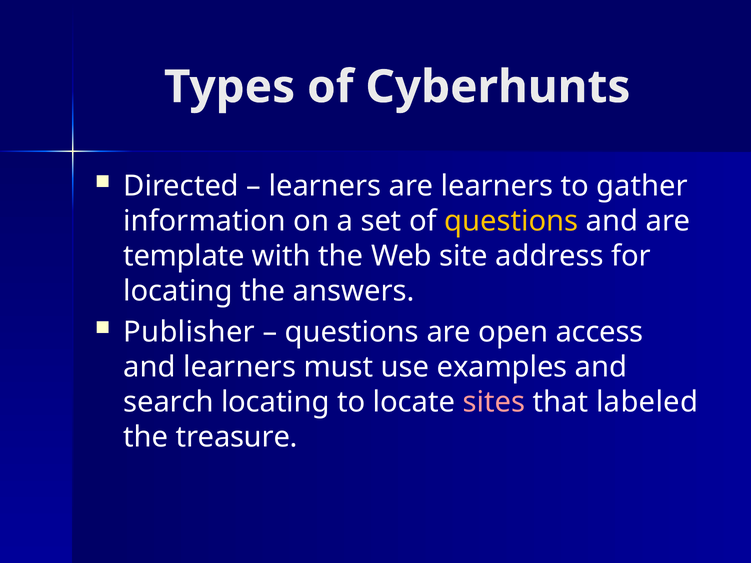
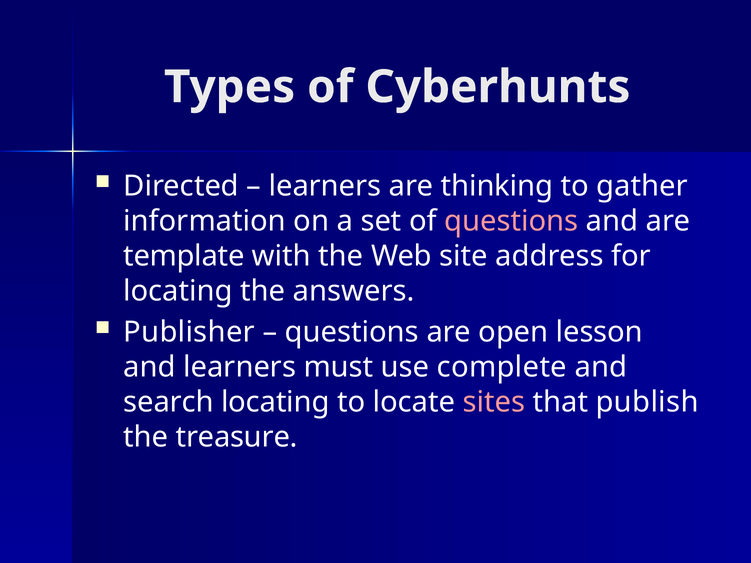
are learners: learners -> thinking (497, 186)
questions colour: yellow -> pink (511, 221)
access: access -> lesson (599, 332)
examples: examples -> complete (502, 367)
labeled: labeled -> publish (647, 402)
